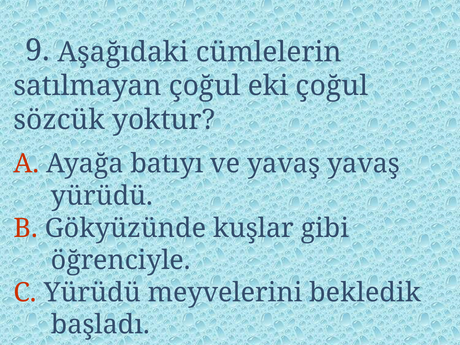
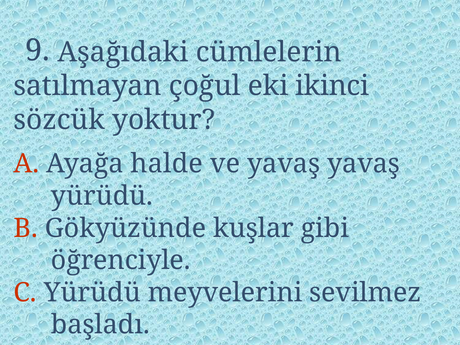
eki çoğul: çoğul -> ikinci (332, 86)
batıyı: batıyı -> halde (167, 164)
bekledik: bekledik -> sevilmez (365, 293)
